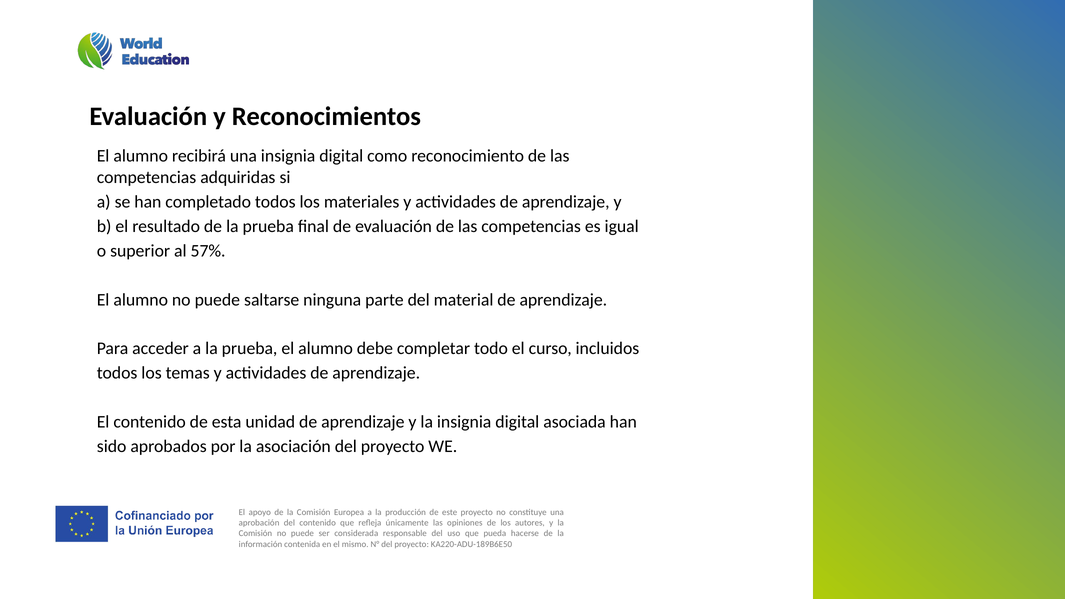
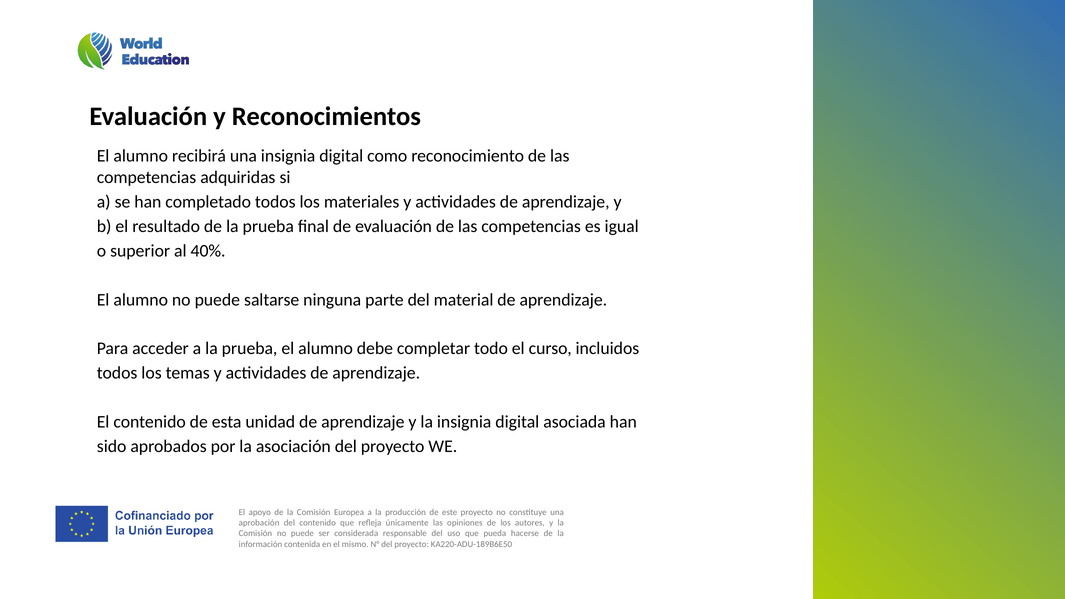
57%: 57% -> 40% (208, 251)
